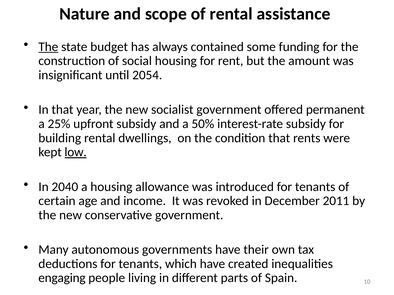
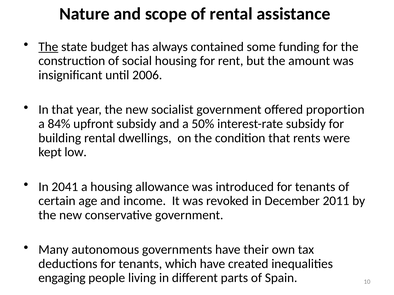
2054: 2054 -> 2006 (147, 75)
permanent: permanent -> proportion (335, 110)
25%: 25% -> 84% (59, 124)
low underline: present -> none (76, 152)
2040: 2040 -> 2041 (65, 187)
